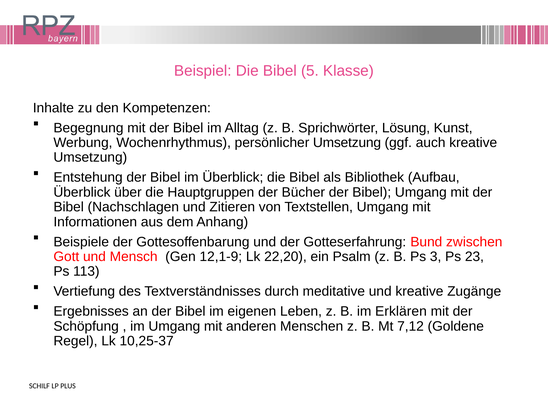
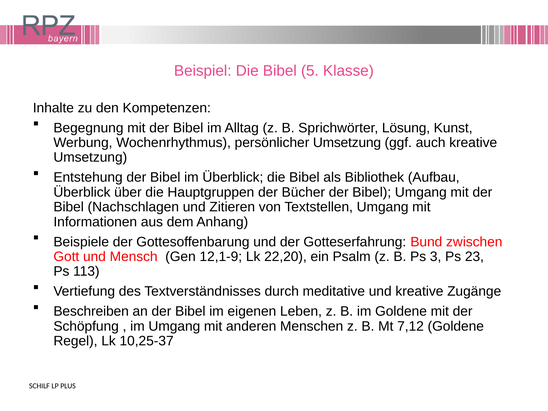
Ergebnisses: Ergebnisses -> Beschreiben (91, 311)
im Erklären: Erklären -> Goldene (401, 311)
